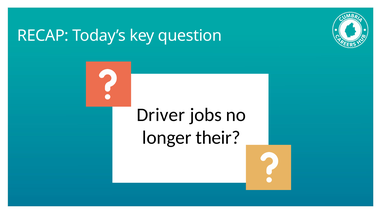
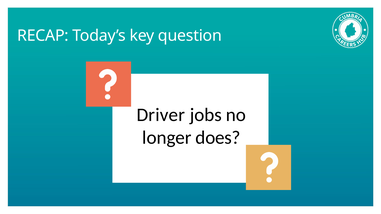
their: their -> does (218, 138)
